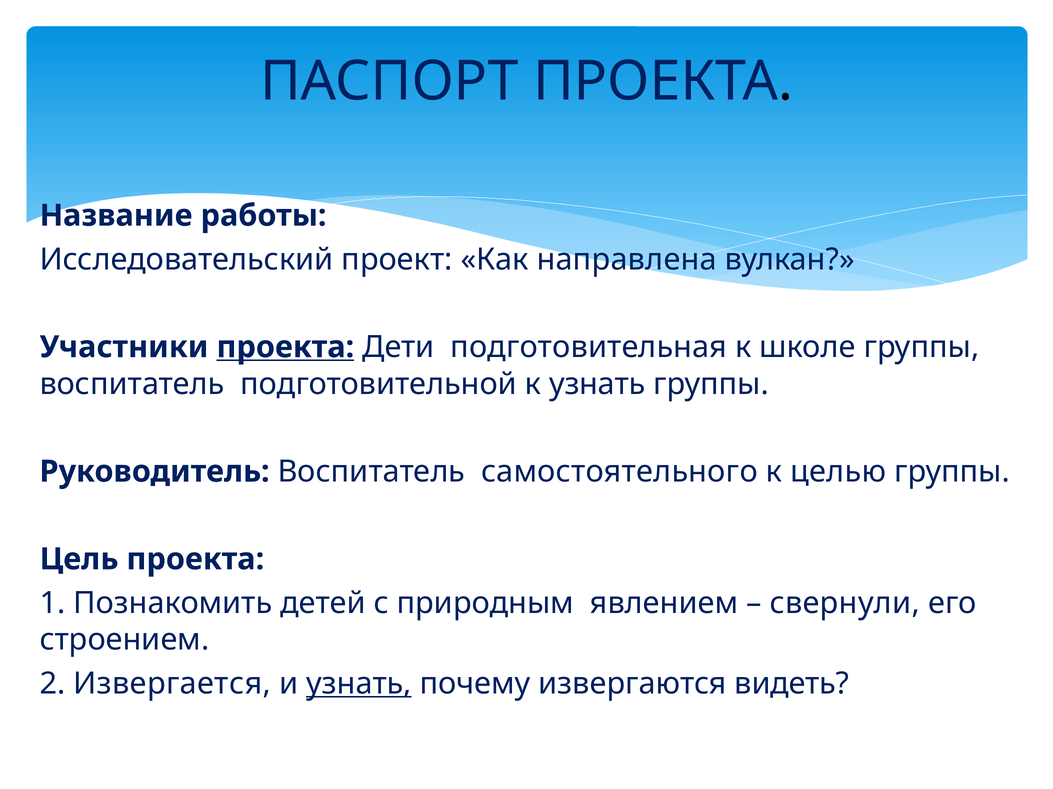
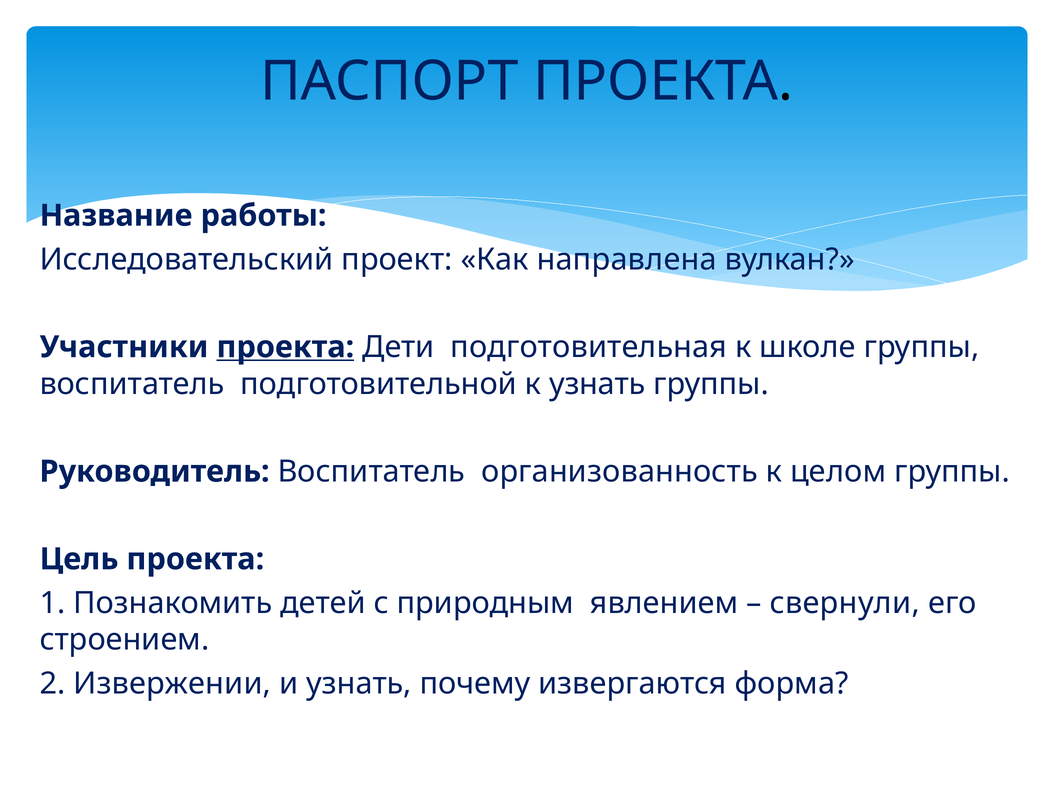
самостоятельного: самостоятельного -> организованность (619, 472)
целью: целью -> целом (838, 472)
Извергается: Извергается -> Извержении (172, 684)
узнать underline: present -> none (359, 684)
видеть: видеть -> форма (792, 684)
